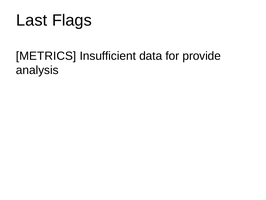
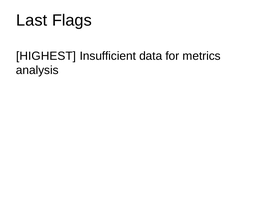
METRICS: METRICS -> HIGHEST (46, 56)
provide: provide -> metrics (202, 56)
